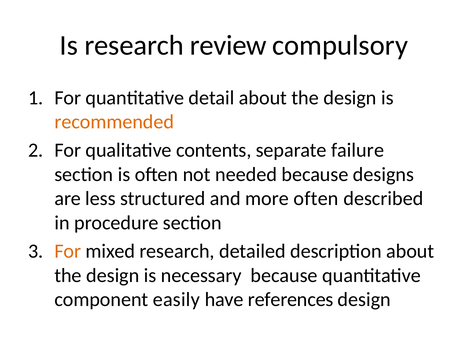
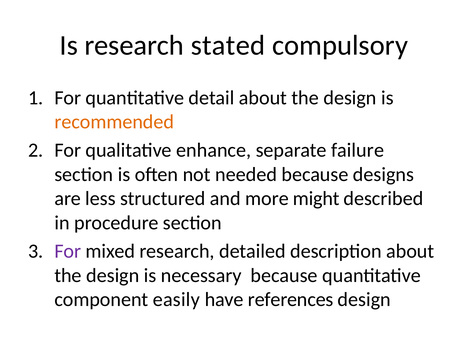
review: review -> stated (228, 45)
contents: contents -> enhance (214, 150)
more often: often -> might (316, 199)
For colour: orange -> purple (68, 251)
